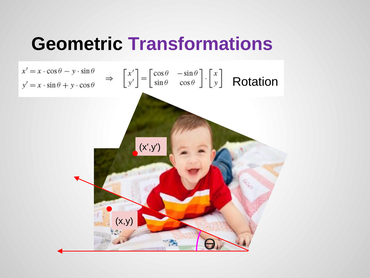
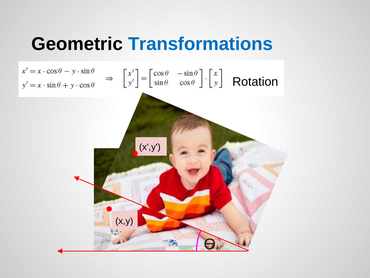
Transformations colour: purple -> blue (200, 44)
